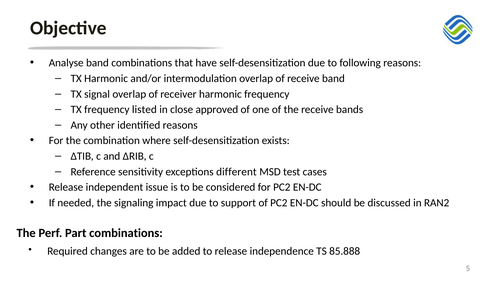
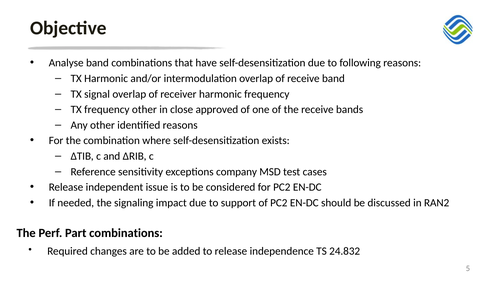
frequency listed: listed -> other (144, 110)
different: different -> company (237, 172)
85.888: 85.888 -> 24.832 (345, 252)
